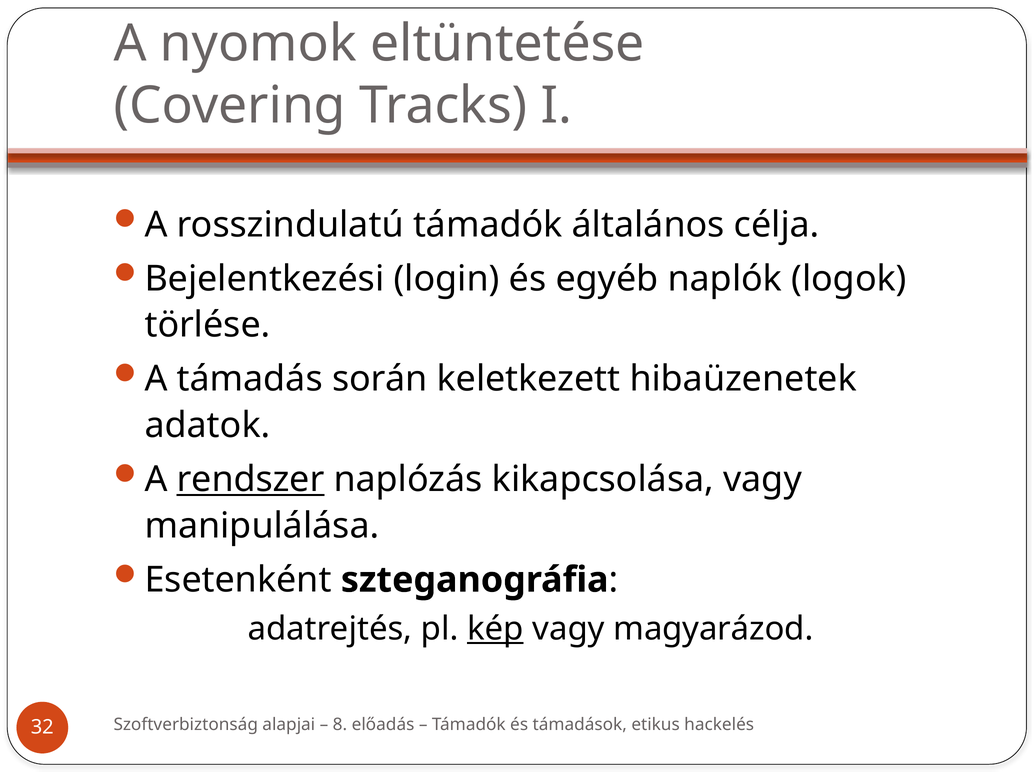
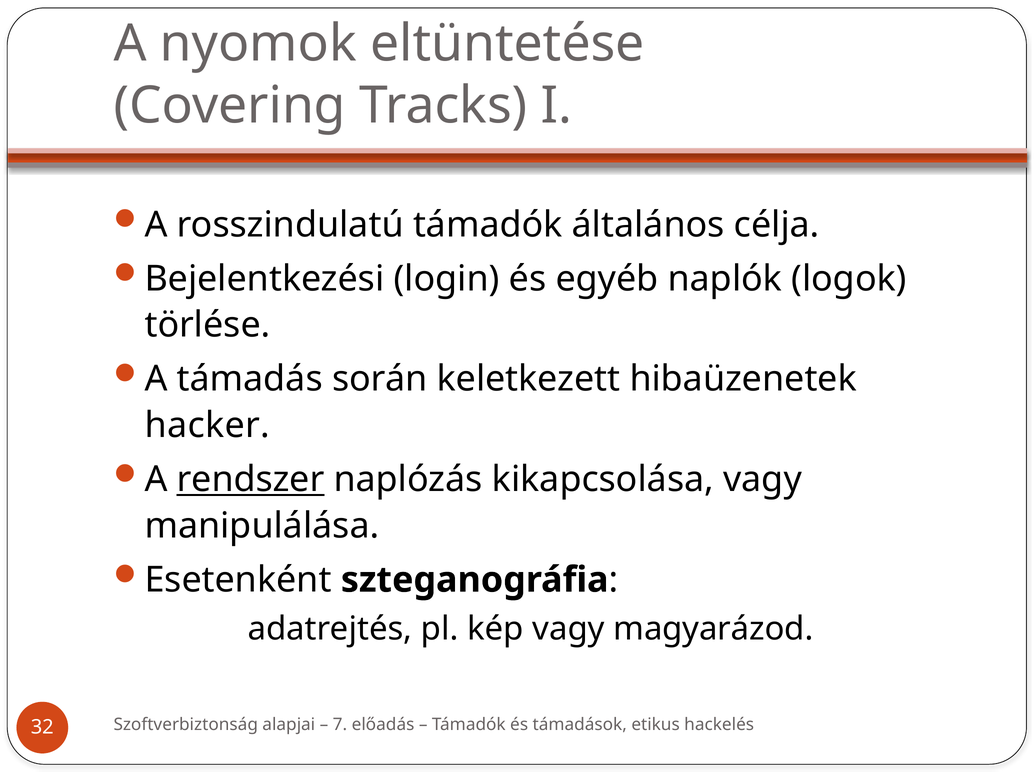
adatok: adatok -> hacker (207, 426)
kép underline: present -> none (495, 629)
8: 8 -> 7 (340, 725)
